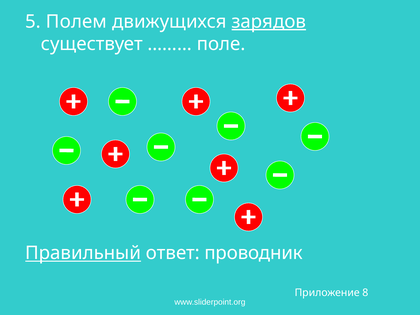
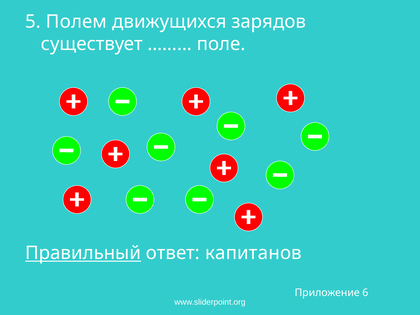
зарядов underline: present -> none (269, 22)
проводник: проводник -> капитанов (253, 253)
8: 8 -> 6 (365, 293)
